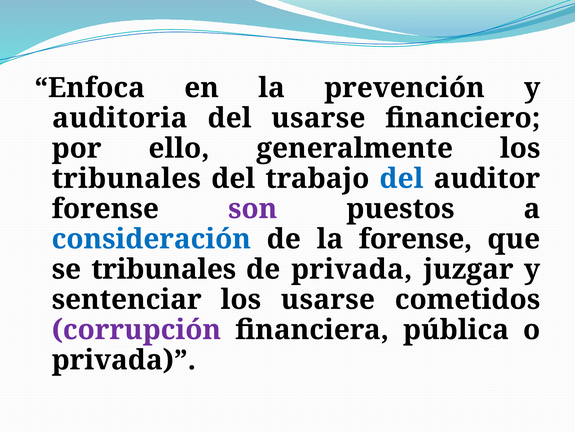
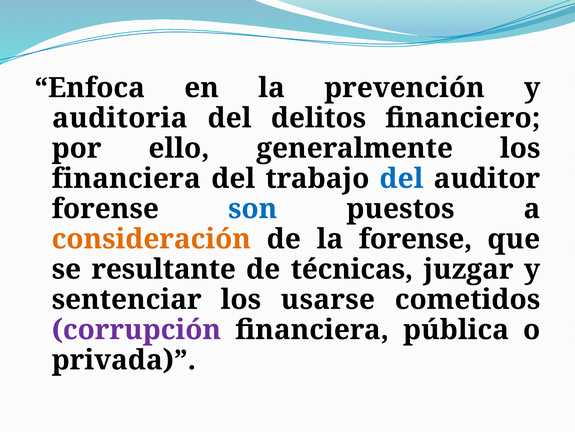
del usarse: usarse -> delitos (318, 118)
tribunales: tribunales -> financiera (126, 178)
son colour: purple -> blue (253, 209)
consideración colour: blue -> orange (151, 239)
se tribunales: tribunales -> resultante (164, 269)
de privada: privada -> técnicas (352, 269)
